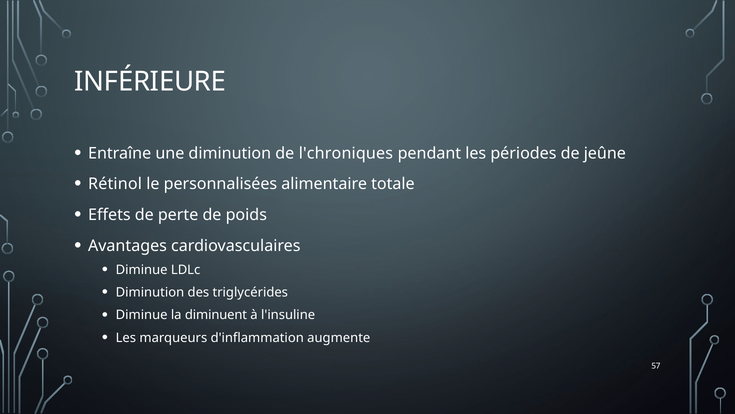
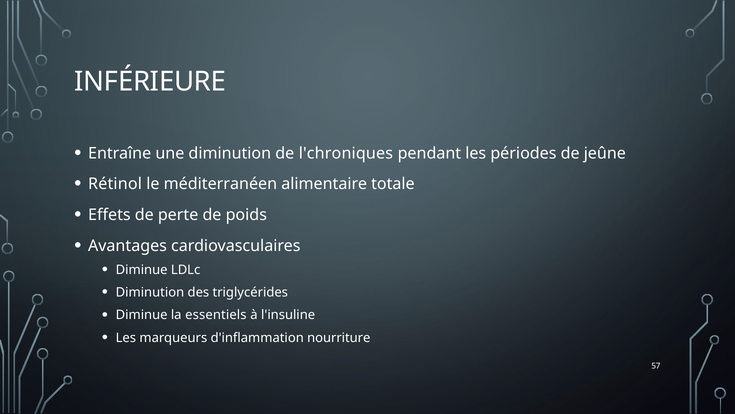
personnalisées: personnalisées -> méditerranéen (220, 184)
diminuent: diminuent -> essentiels (216, 315)
augmente: augmente -> nourriture (339, 337)
